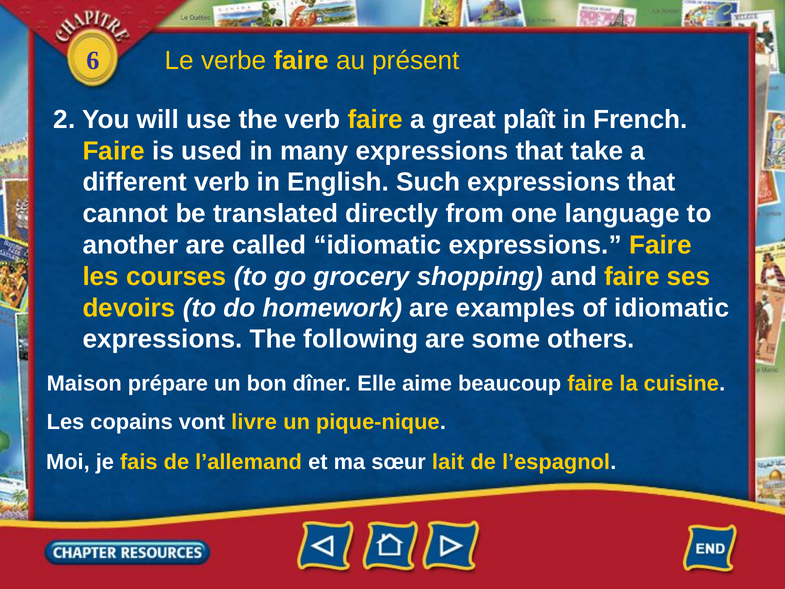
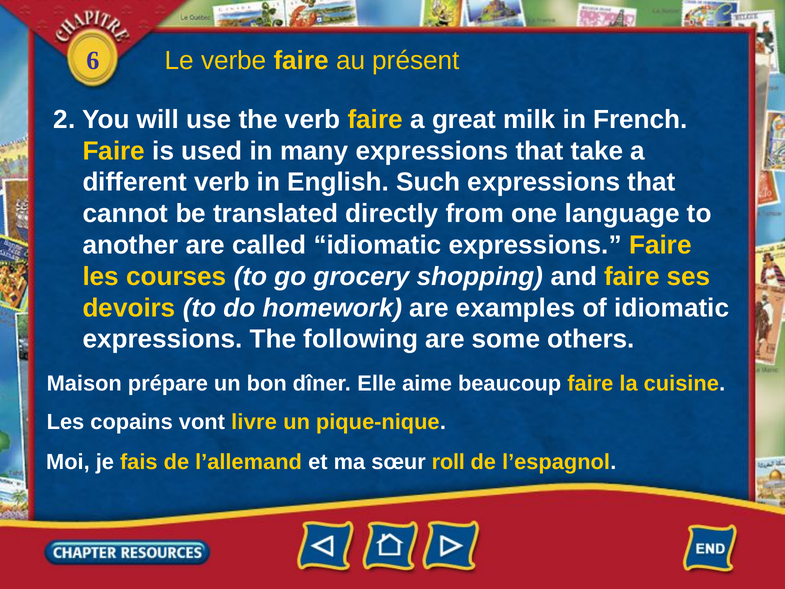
plaît: plaît -> milk (529, 119)
lait: lait -> roll (448, 462)
